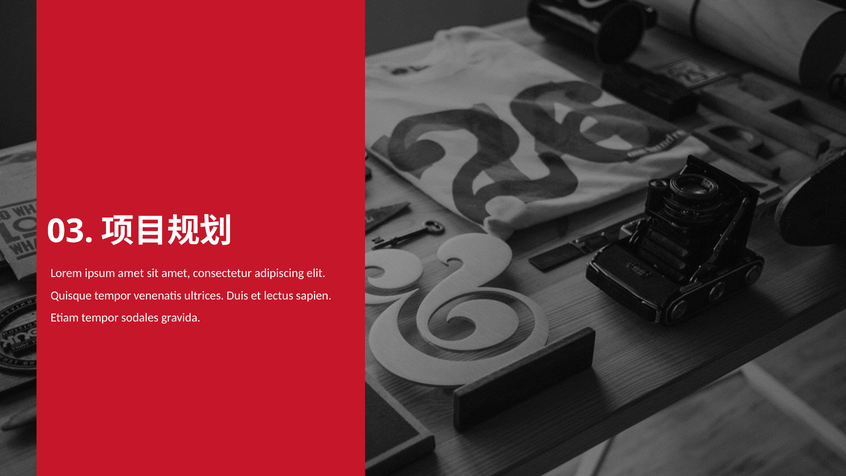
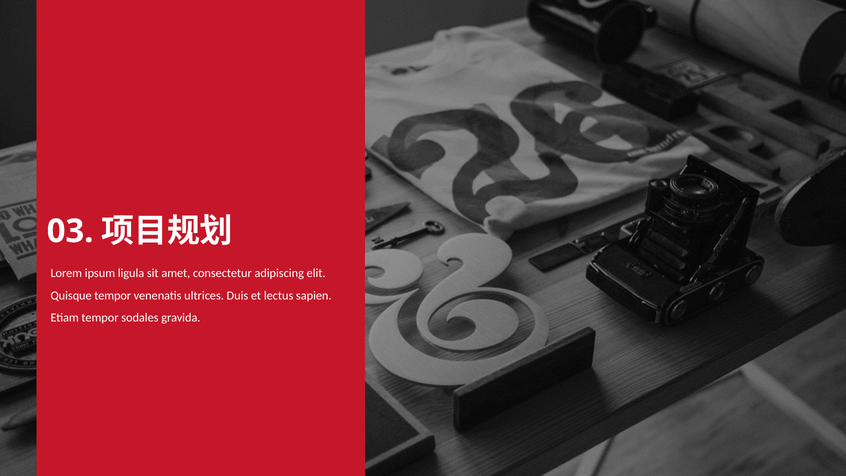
ipsum amet: amet -> ligula (131, 273)
